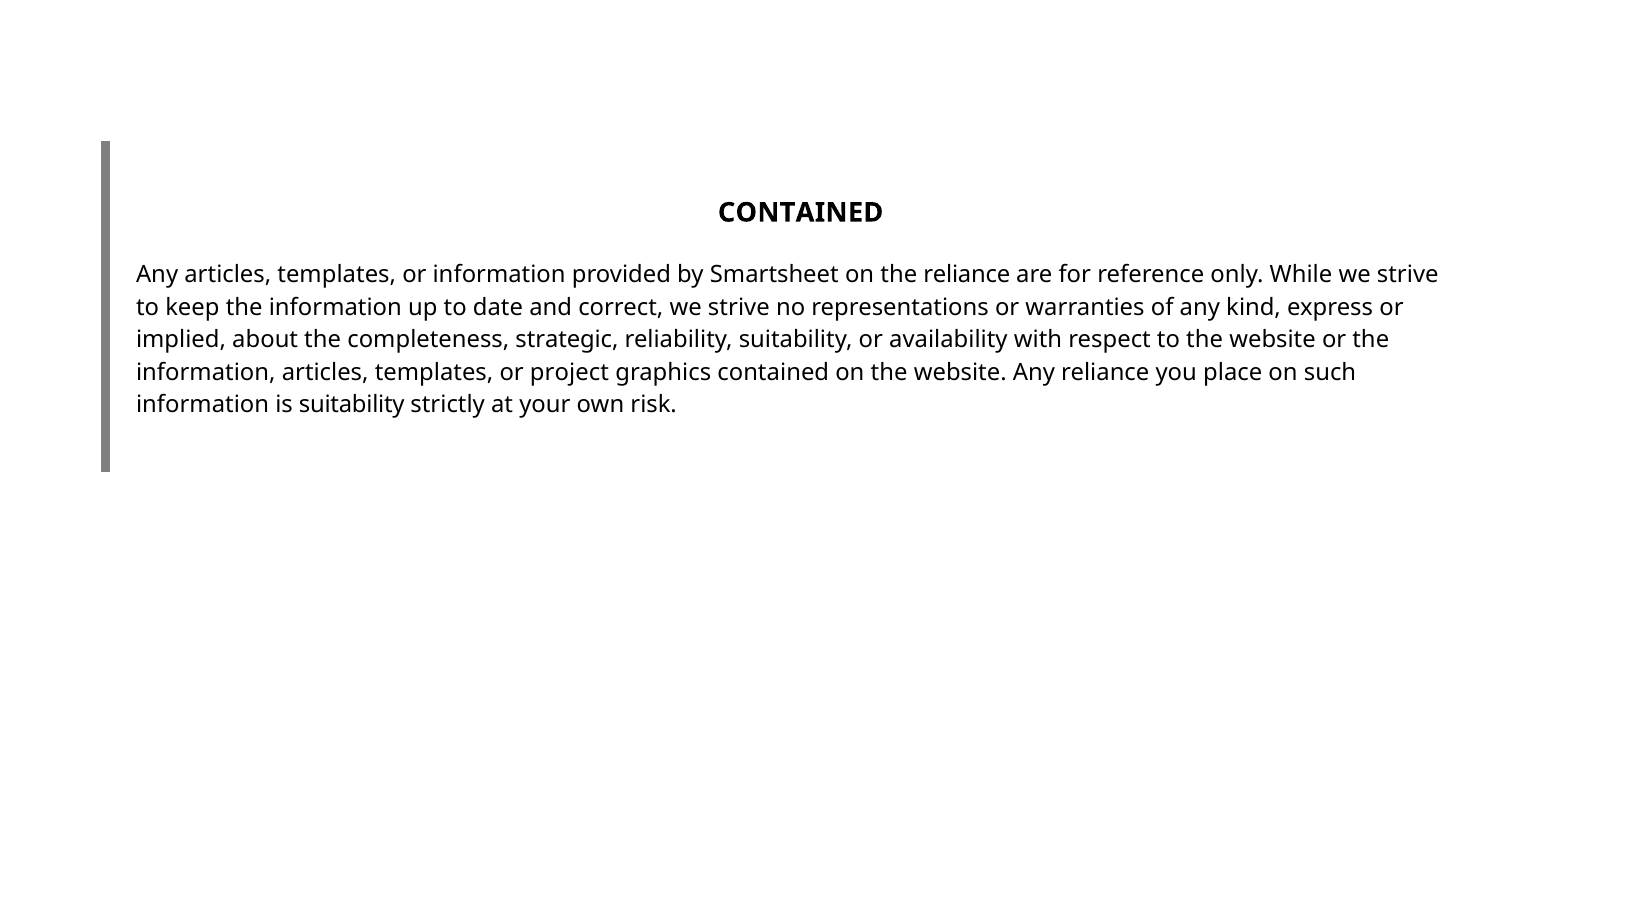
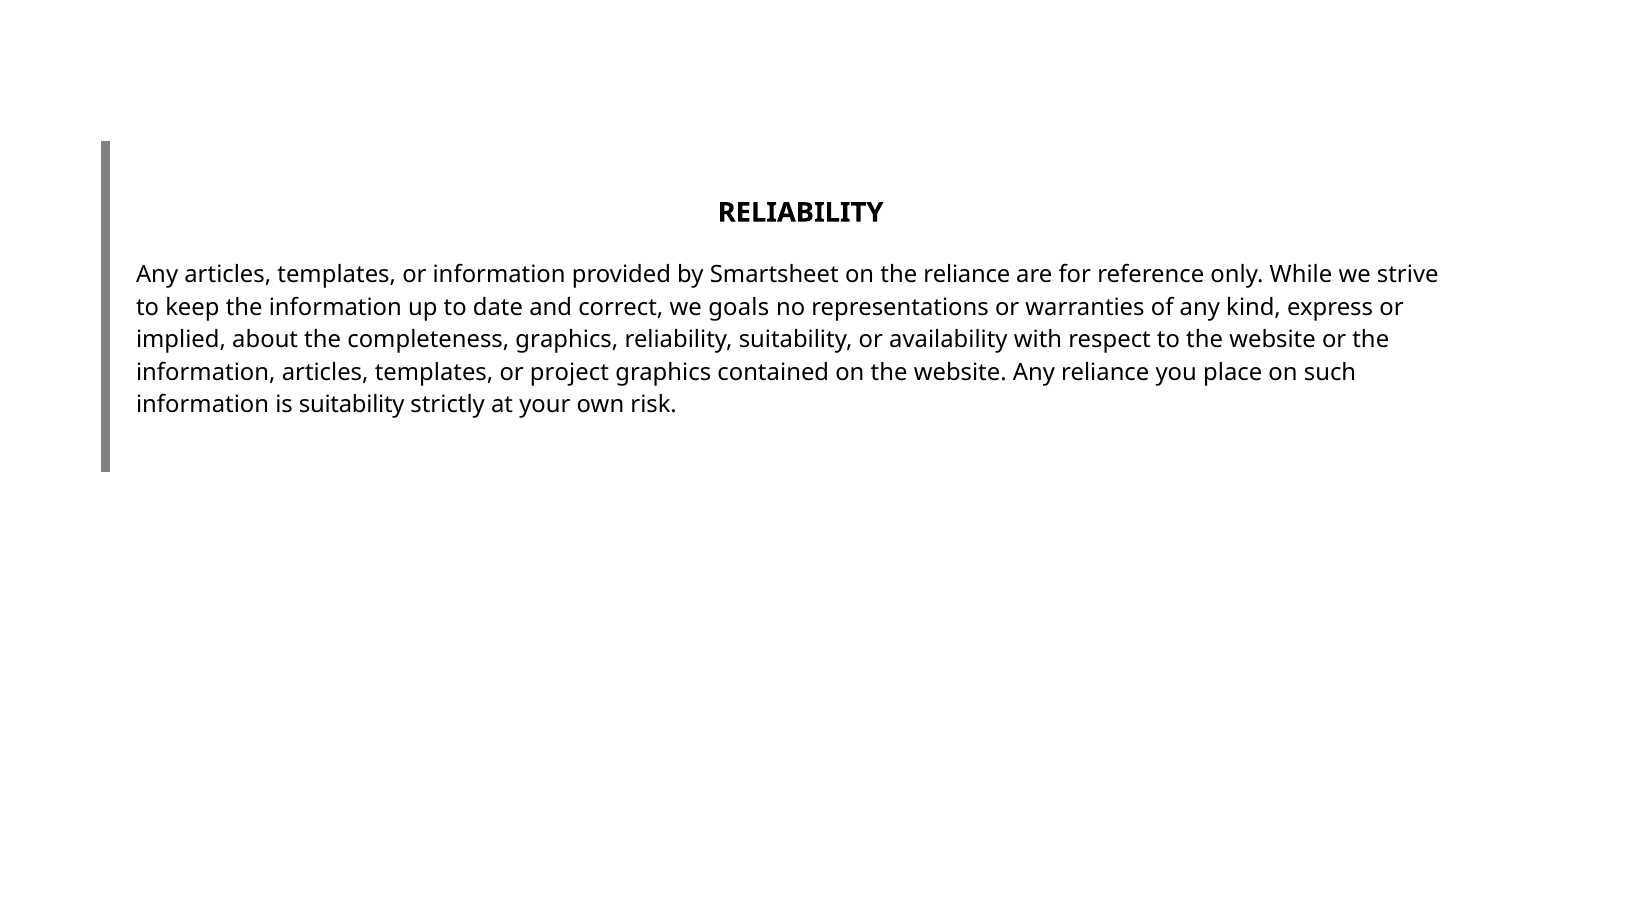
CONTAINED: CONTAINED -> RELIABILITY (801, 212)
correct we strive: strive -> goals (739, 307)
completeness strategic: strategic -> graphics (567, 340)
